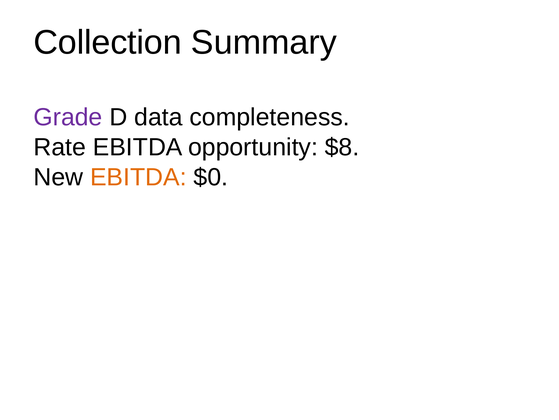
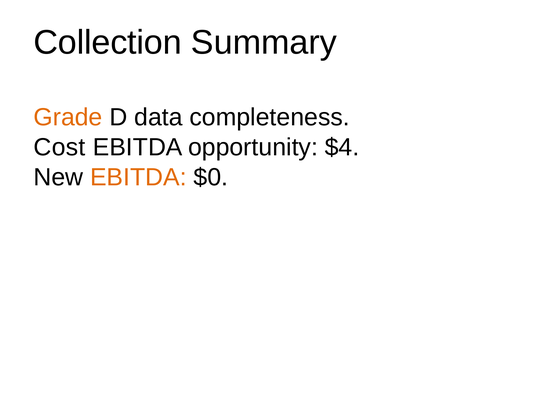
Grade colour: purple -> orange (68, 117)
Rate: Rate -> Cost (60, 147)
$8: $8 -> $4 (342, 147)
